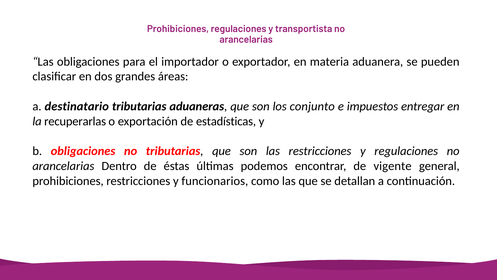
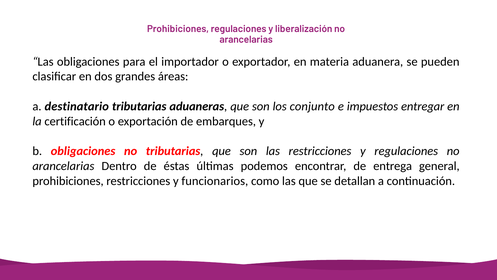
transportista: transportista -> liberalización (304, 29)
recuperarlas: recuperarlas -> certificación (75, 121)
estadísticas: estadísticas -> embarques (226, 121)
vigente: vigente -> entrega (393, 166)
